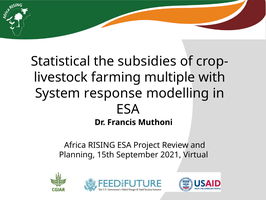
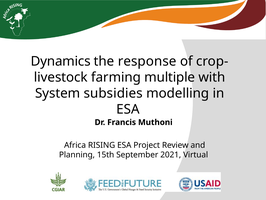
Statistical: Statistical -> Dynamics (61, 61)
subsidies: subsidies -> response (147, 61)
response: response -> subsidies (113, 93)
